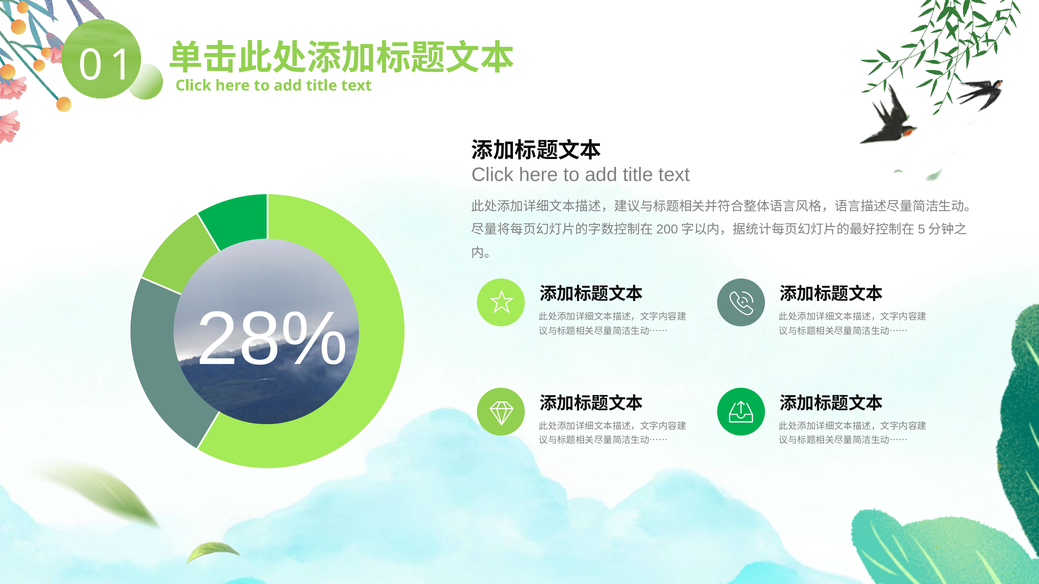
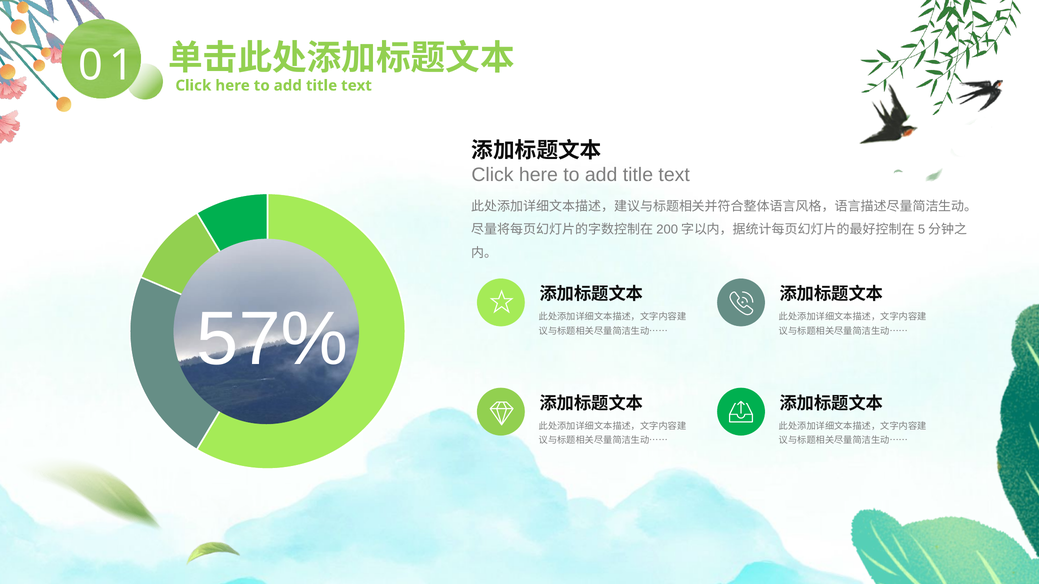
28%: 28% -> 57% (272, 340)
